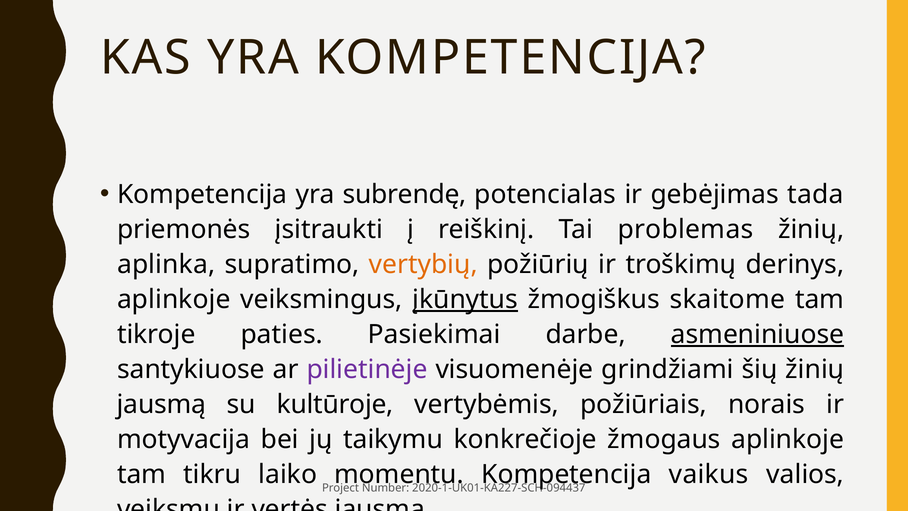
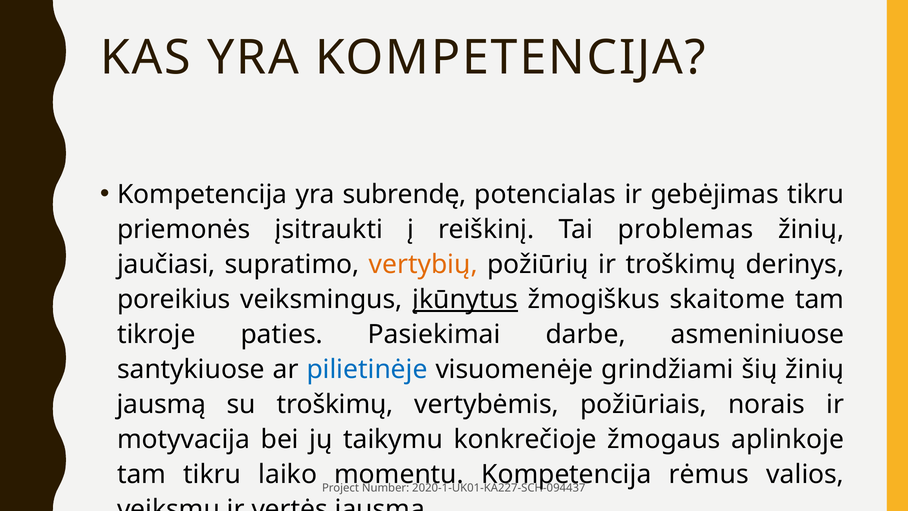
gebėjimas tada: tada -> tikru (816, 195)
aplinka: aplinka -> jaučiasi (166, 264)
aplinkoje: aplinkoje -> poreikius (174, 299)
asmeniniuose underline: present -> none (757, 334)
pilietinėje colour: purple -> blue (367, 369)
su kultūroje: kultūroje -> troškimų (335, 404)
vaikus: vaikus -> rėmus (709, 474)
